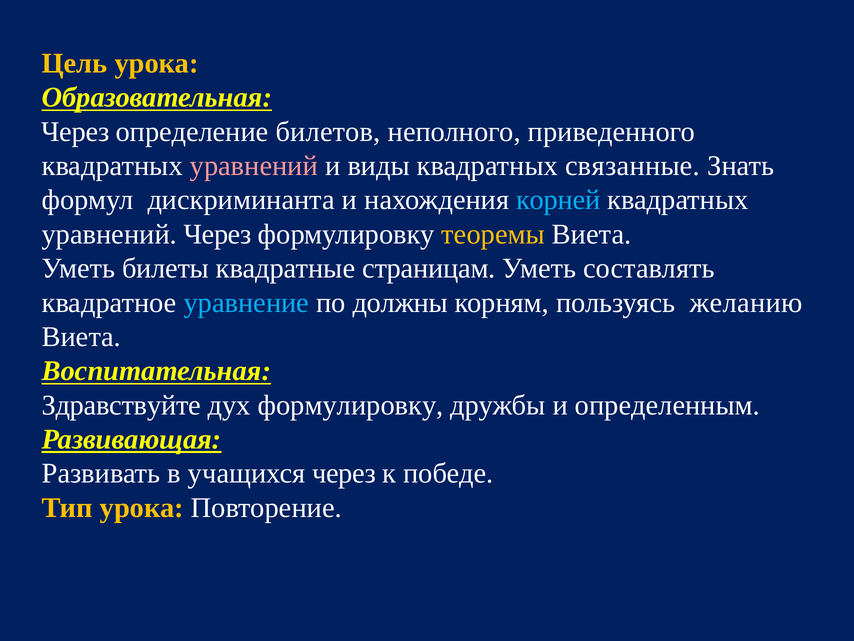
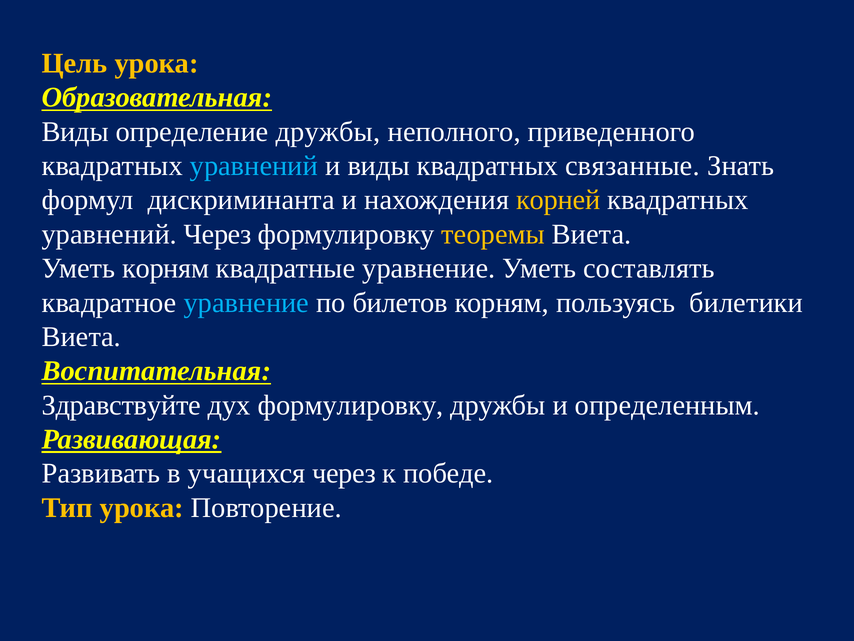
Через: Через -> Виды (75, 132)
определение билетов: билетов -> дружбы (328, 132)
уравнений colour: pink -> light blue (254, 166)
корней colour: light blue -> yellow (558, 200)
Уметь билеты: билеты -> корням (166, 268)
квадратные страницам: страницам -> уравнение (429, 268)
должны: должны -> билетов (400, 302)
желанию: желанию -> билетики (746, 302)
